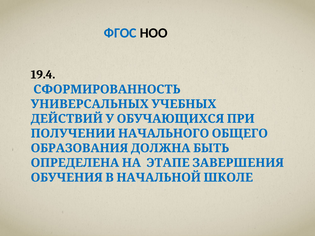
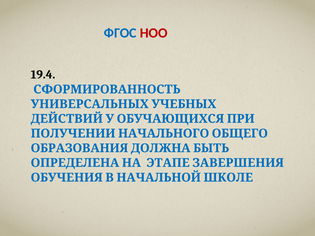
НОО colour: black -> red (154, 33)
